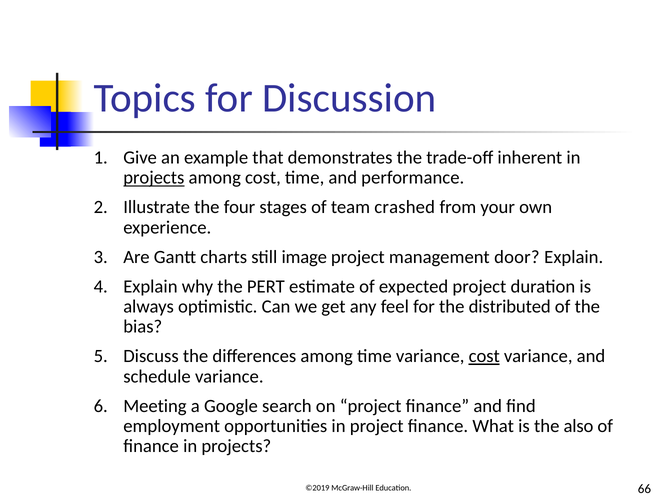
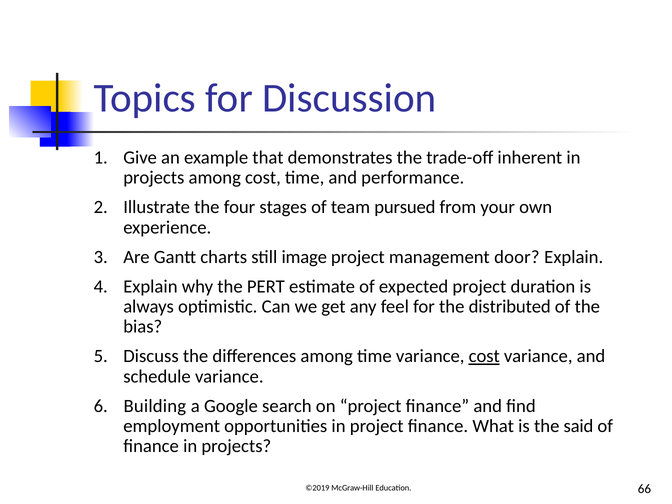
projects underline: present -> none (154, 178)
crashed: crashed -> pursued (405, 207)
Meeting: Meeting -> Building (155, 406)
also: also -> said (578, 426)
